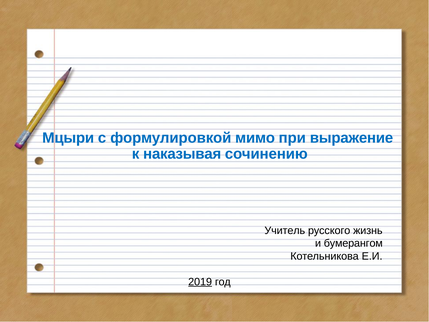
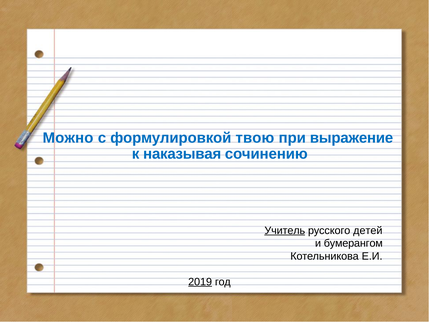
Мцыри: Мцыри -> Можно (68, 138)
мимо: мимо -> твою (255, 138)
Учитель underline: none -> present (285, 230)
жизнь: жизнь -> детей (368, 230)
